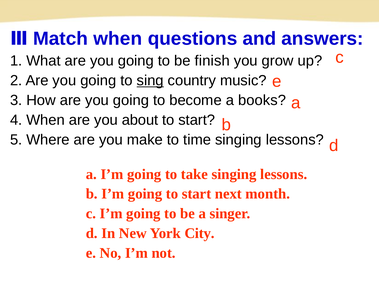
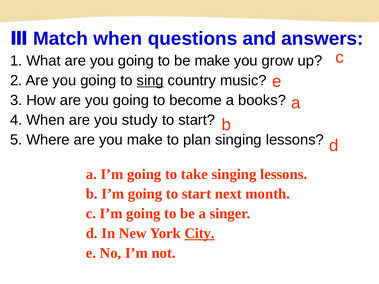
be finish: finish -> make (212, 61)
about: about -> study (140, 120)
time: time -> plan (197, 140)
City underline: none -> present (200, 234)
